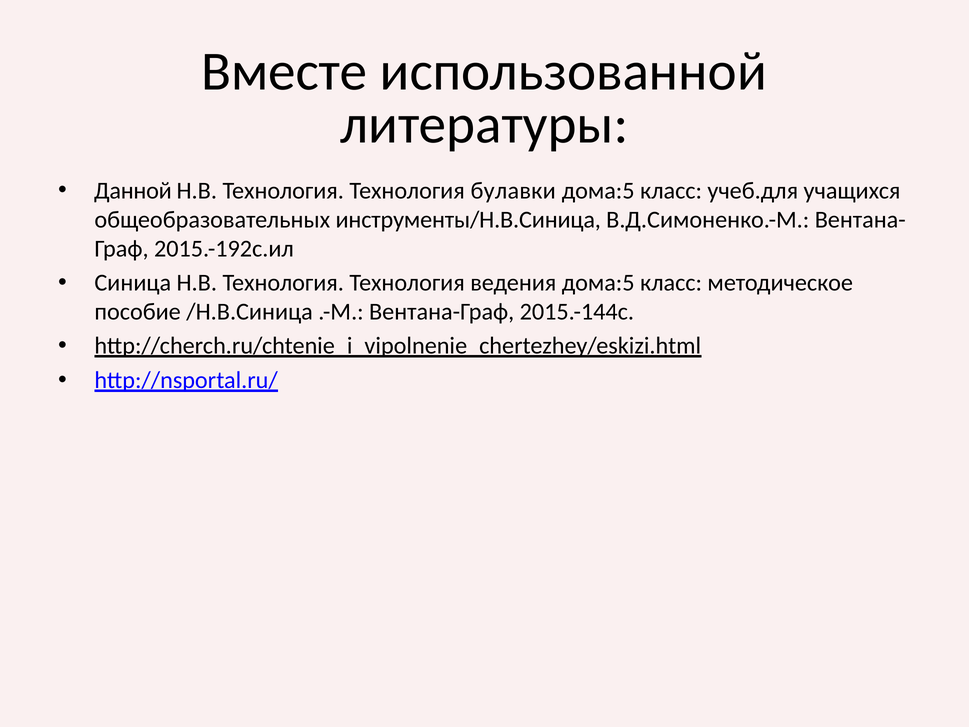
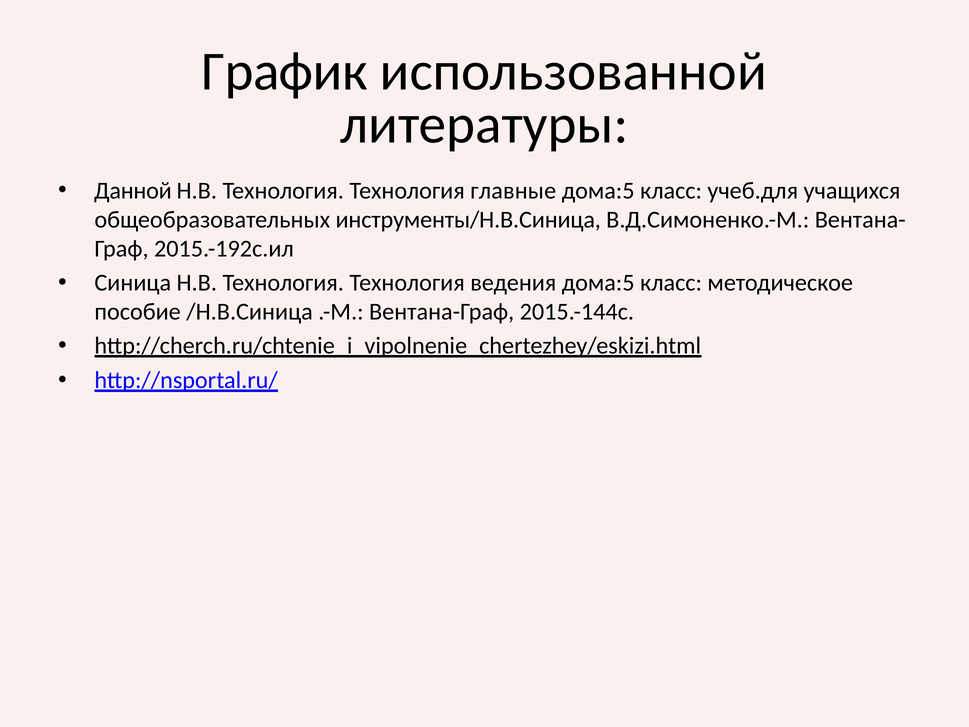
Вместе: Вместе -> График (285, 71)
булавки: булавки -> главные (513, 191)
